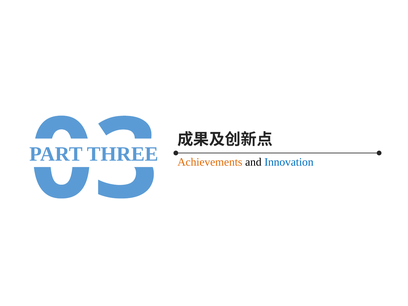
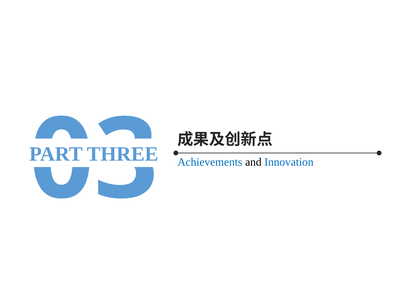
Achievements colour: orange -> blue (210, 162)
